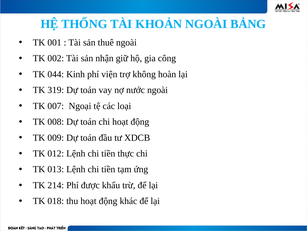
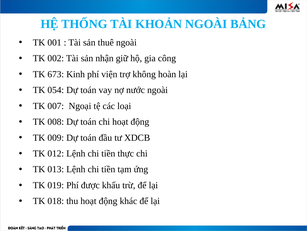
044: 044 -> 673 (56, 74)
319: 319 -> 054 (56, 90)
214: 214 -> 019 (56, 185)
